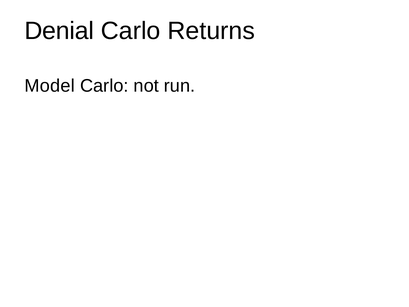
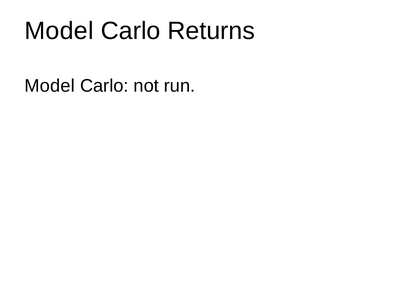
Denial: Denial -> Model (59, 31)
